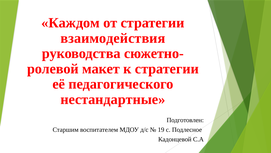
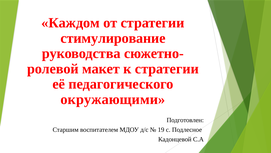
взаимодействия: взаимодействия -> стимулирование (113, 38)
нестандартные: нестандартные -> окружающими (113, 99)
